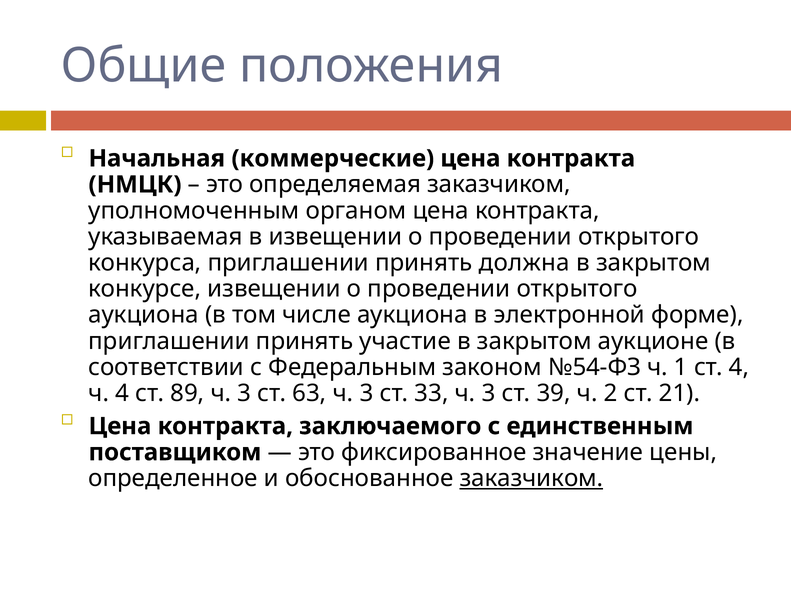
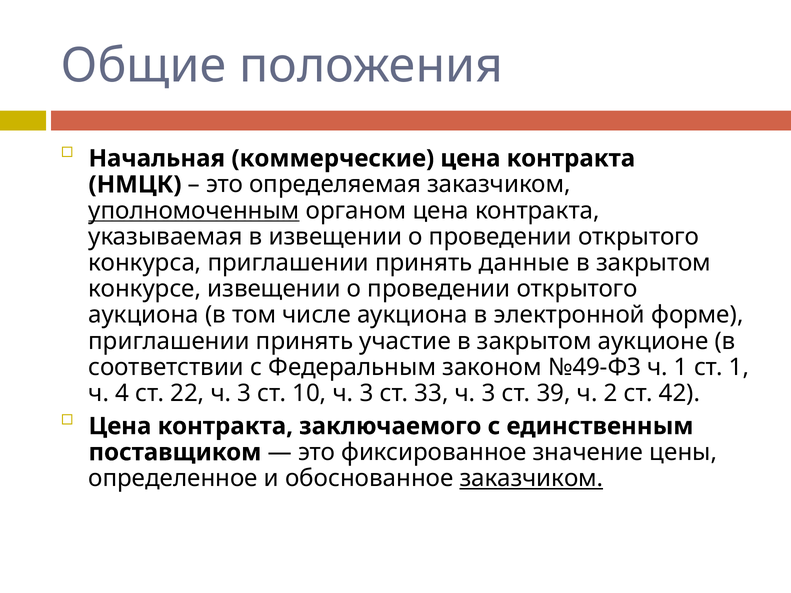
уполномоченным underline: none -> present (194, 211)
должна: должна -> данные (524, 263)
№54-ФЗ: №54-ФЗ -> №49-ФЗ (595, 367)
ст 4: 4 -> 1 (739, 367)
89: 89 -> 22 (187, 393)
63: 63 -> 10 (309, 393)
21: 21 -> 42 (679, 393)
